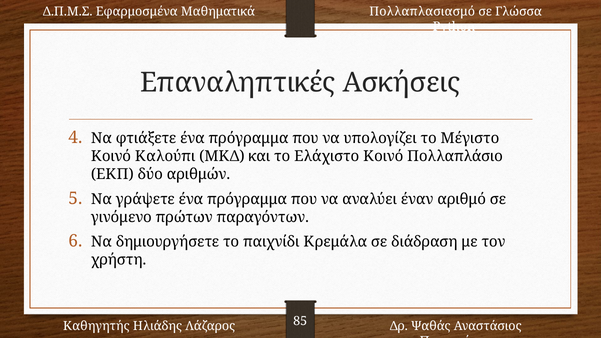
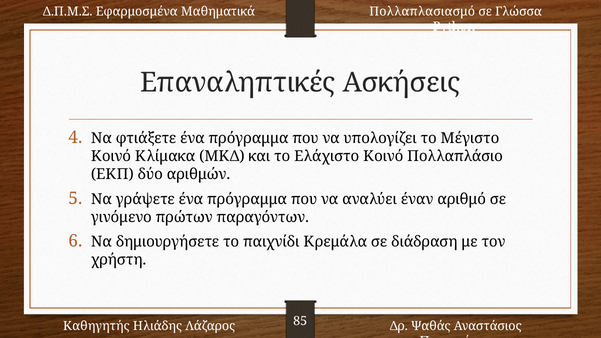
Καλούπι: Καλούπι -> Κλίμακα (165, 156)
